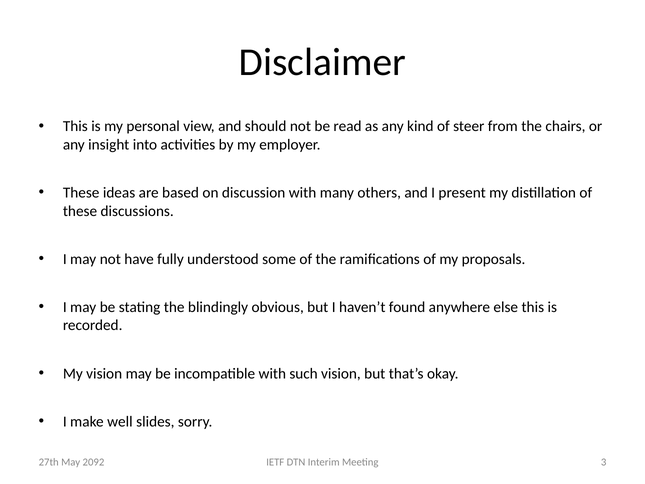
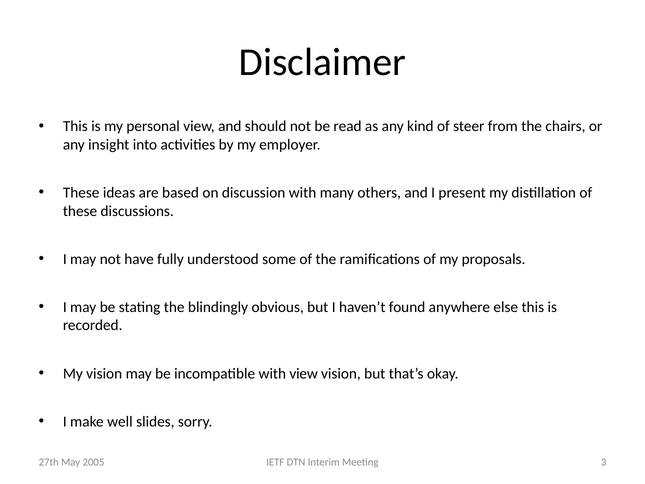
with such: such -> view (304, 373)
2092: 2092 -> 2005 (93, 462)
